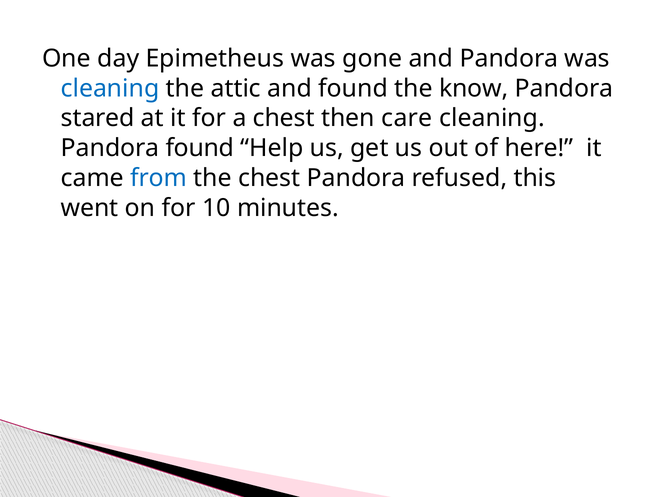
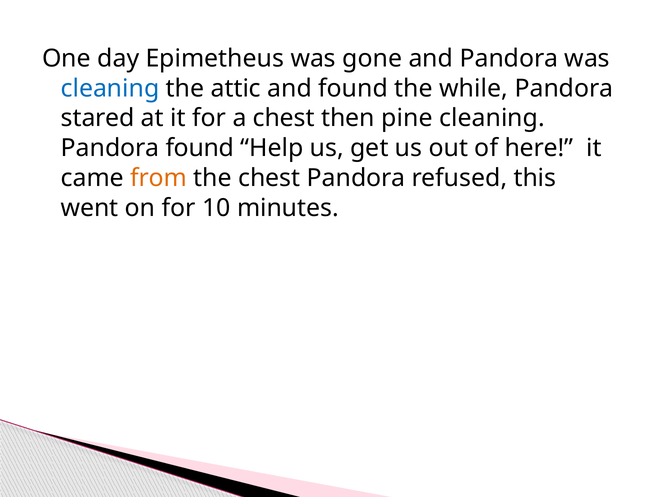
know: know -> while (474, 88)
care: care -> pine (407, 118)
from colour: blue -> orange (159, 178)
